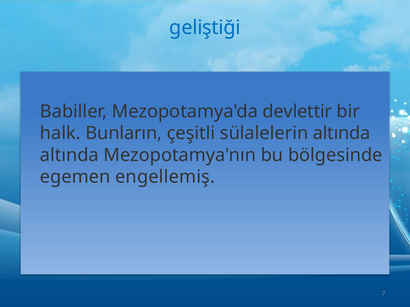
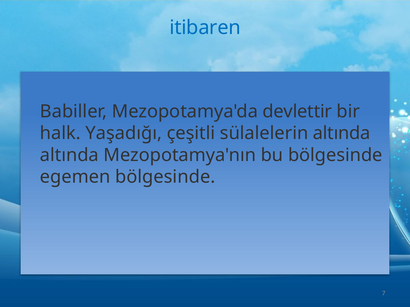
geliştiği: geliştiği -> itibaren (205, 28)
Bunların: Bunların -> Yaşadığı (124, 133)
egemen engellemiş: engellemiş -> bölgesinde (165, 177)
